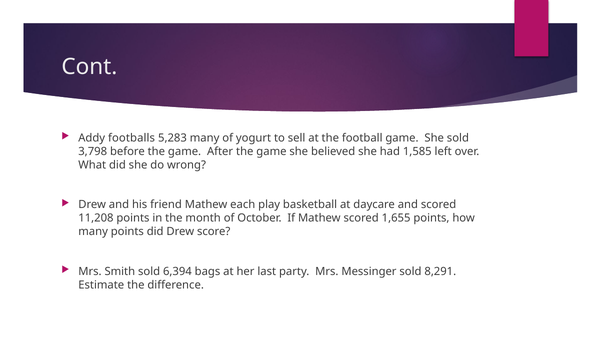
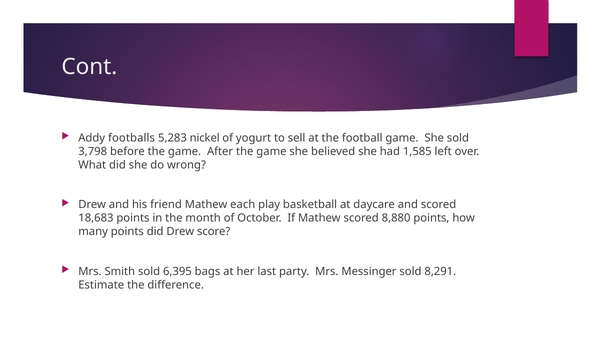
5,283 many: many -> nickel (205, 138)
11,208: 11,208 -> 18,683 (96, 218)
1,655: 1,655 -> 8,880 (396, 218)
6,394: 6,394 -> 6,395 (177, 271)
